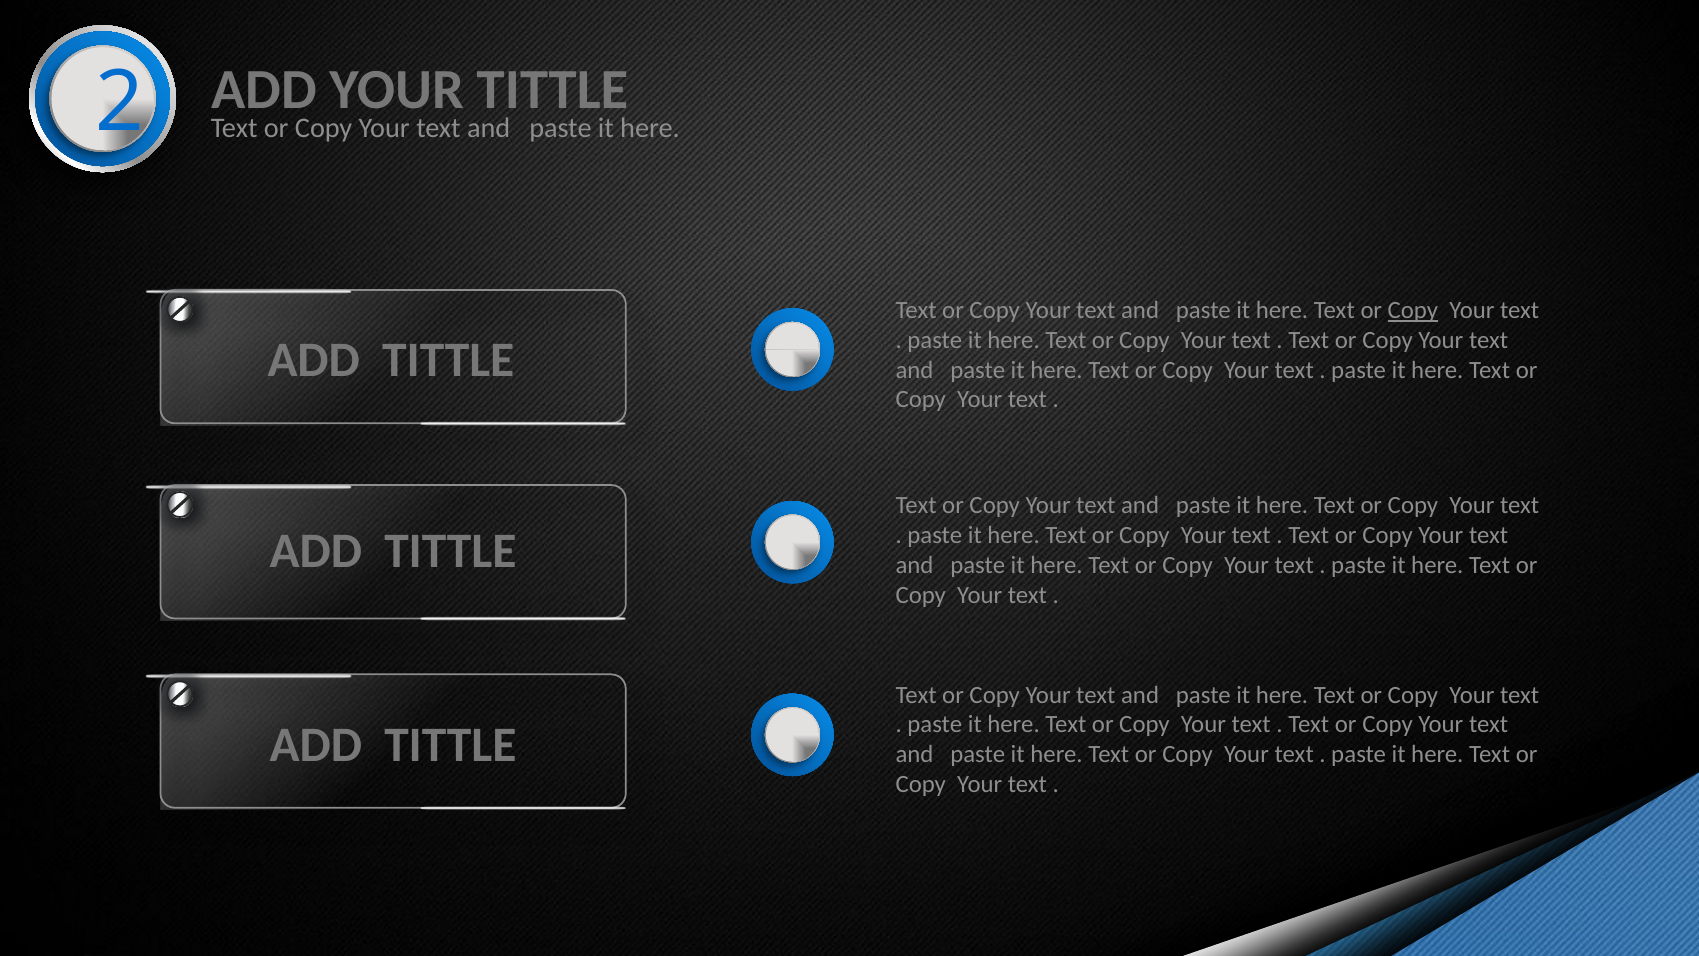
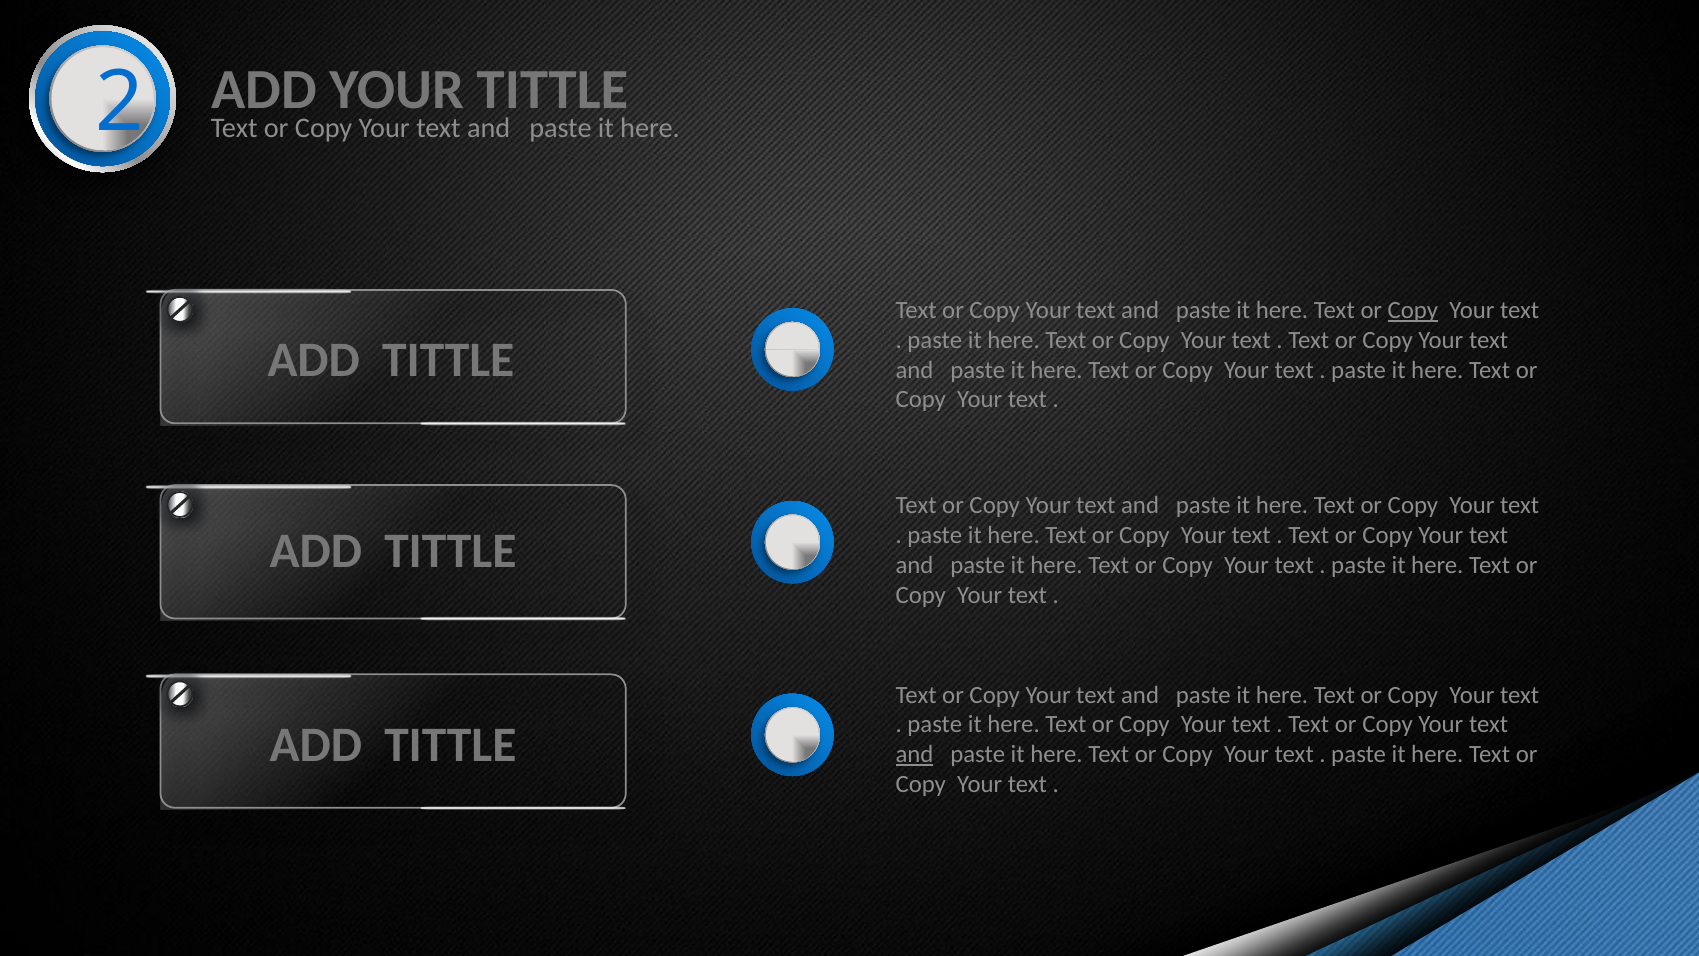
and underline: none -> present (915, 754)
